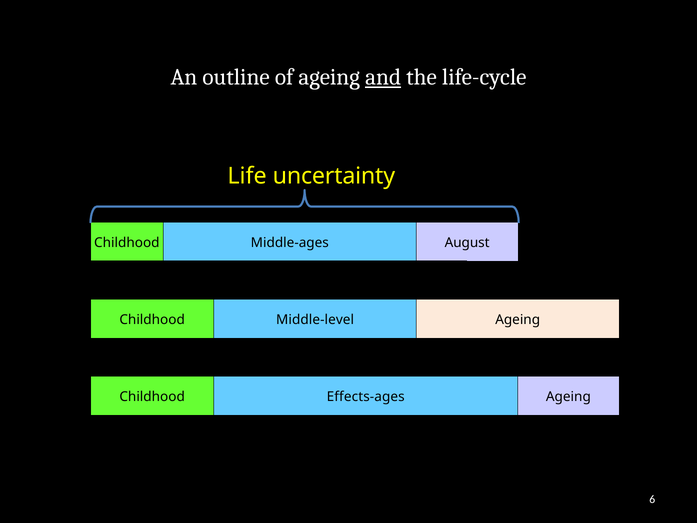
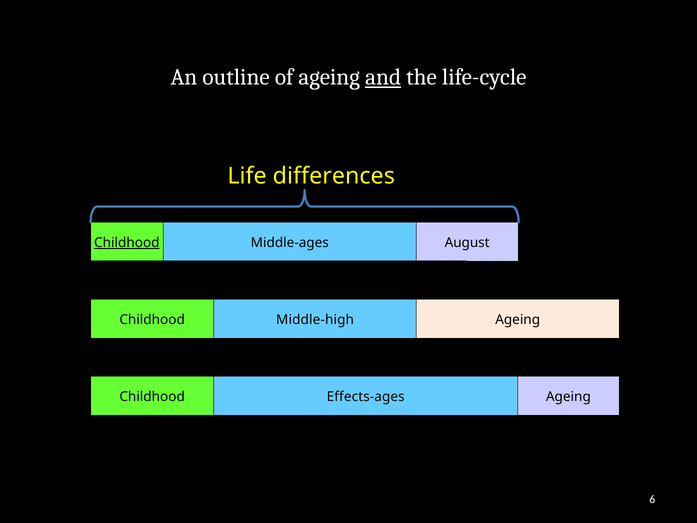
uncertainty: uncertainty -> differences (334, 176)
Childhood underline: none -> present (127, 243)
Middle-level: Middle-level -> Middle-high (315, 320)
